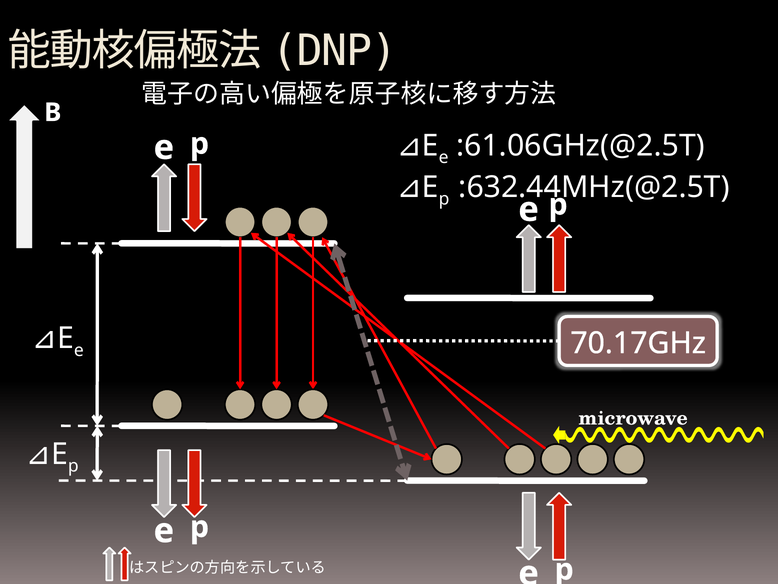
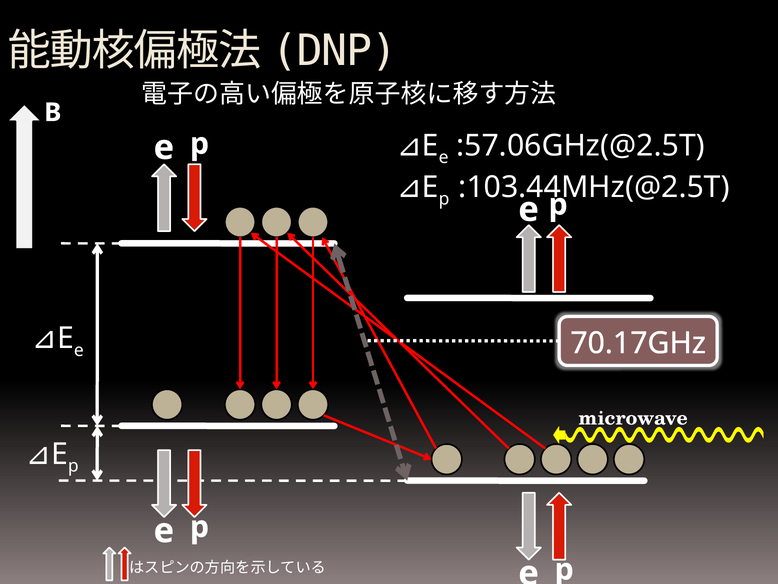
:61.06GHz(@2.5T: :61.06GHz(@2.5T -> :57.06GHz(@2.5T (581, 146)
:632.44MHz(@2.5T: :632.44MHz(@2.5T -> :103.44MHz(@2.5T (594, 187)
